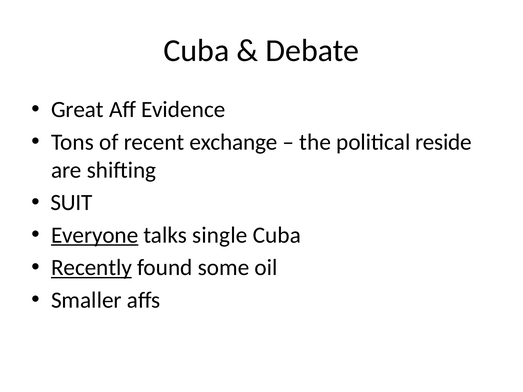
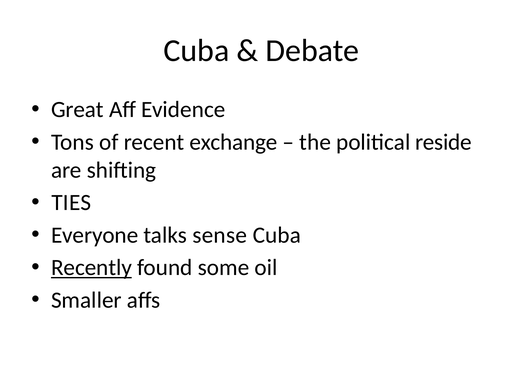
SUIT: SUIT -> TIES (71, 203)
Everyone underline: present -> none (95, 235)
single: single -> sense (220, 235)
